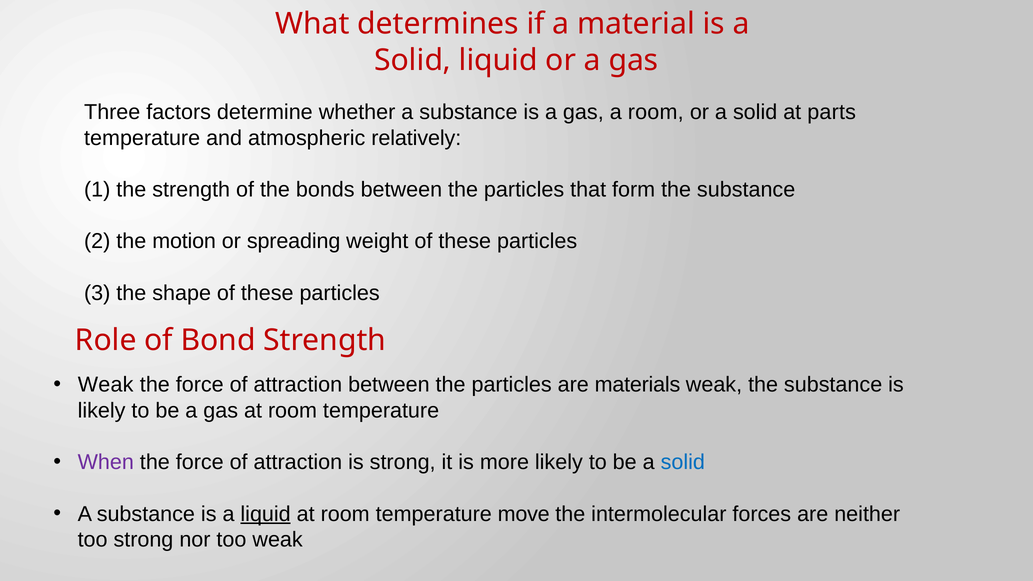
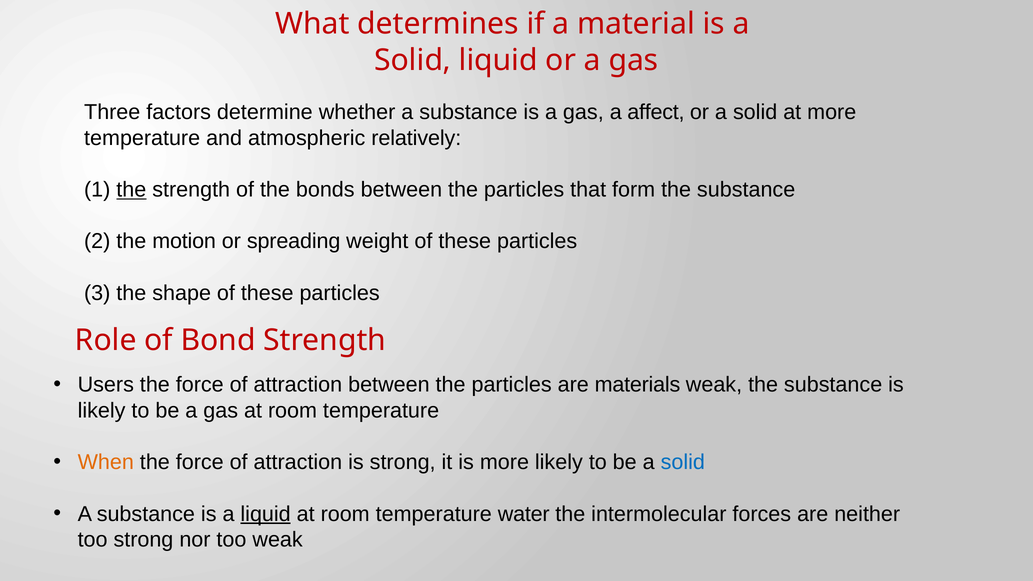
a room: room -> affect (656, 112)
at parts: parts -> more (832, 112)
the underline: none -> present (131, 190)
Weak: Weak -> Users (106, 385)
When colour: purple -> orange (106, 462)
move: move -> water (524, 514)
